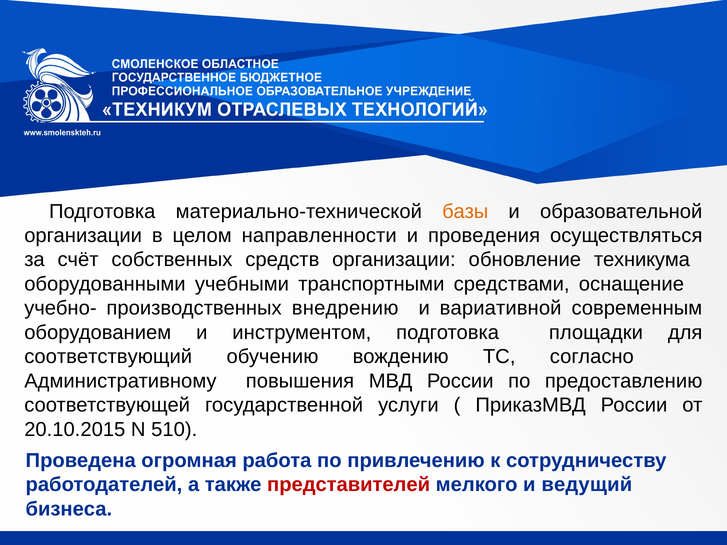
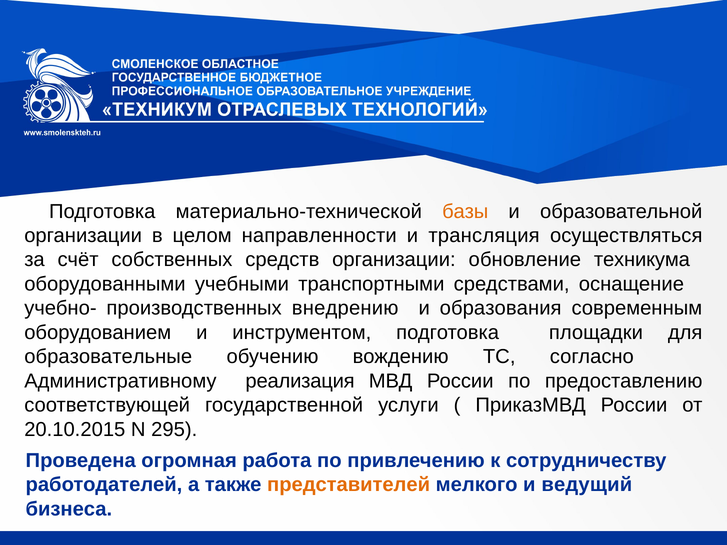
проведения: проведения -> трансляция (484, 236)
вариативной: вариативной -> образования (501, 308)
соответствующий: соответствующий -> образовательные (108, 357)
повышения: повышения -> реализация (300, 381)
510: 510 -> 295 (174, 430)
представителей colour: red -> orange (349, 485)
